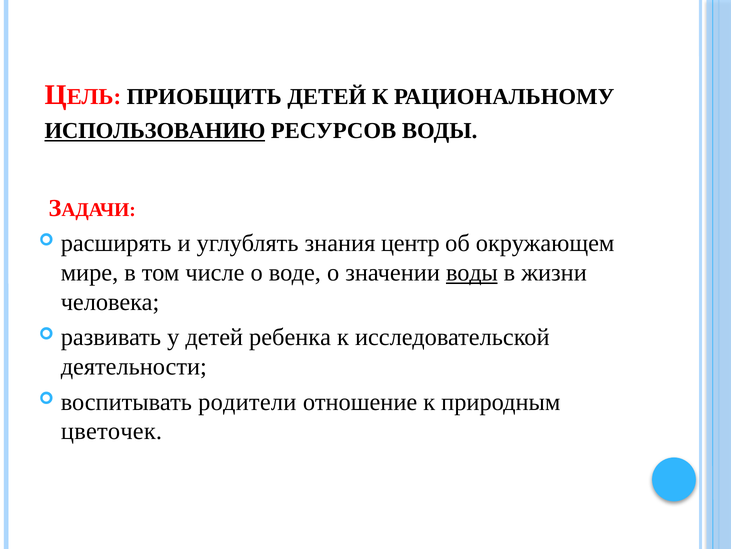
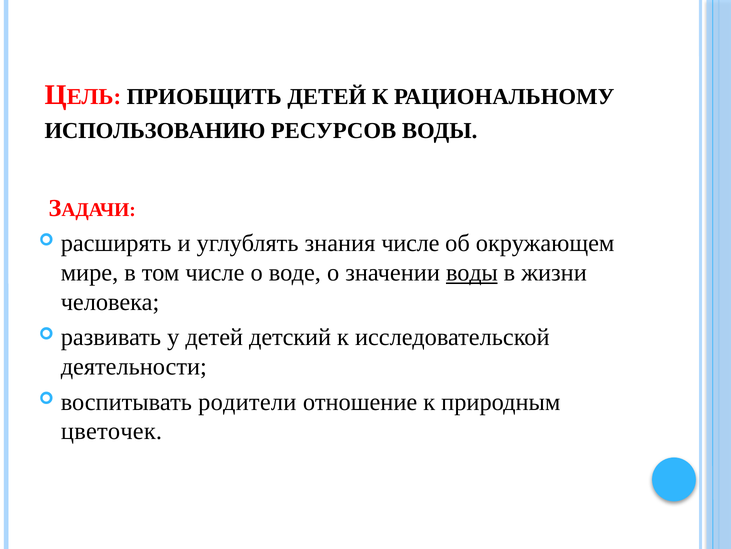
ИСПОЛЬЗОВАНИЮ underline: present -> none (155, 131)
знания центр: центр -> числе (410, 243)
ребенка: ребенка -> детский (290, 337)
